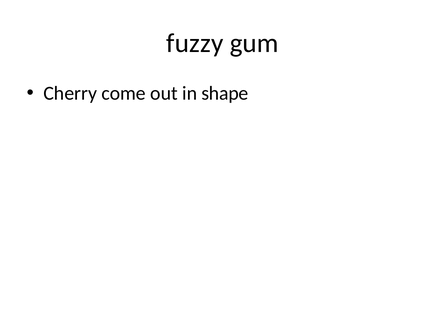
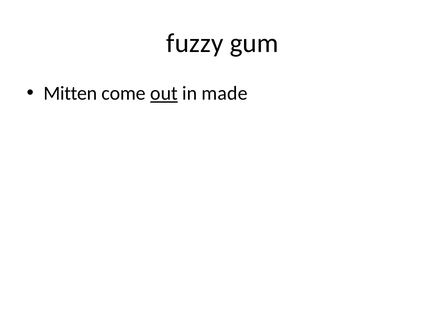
Cherry: Cherry -> Mitten (70, 93)
out underline: none -> present (164, 93)
shape: shape -> made (225, 93)
